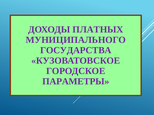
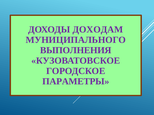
ПЛАТНЫХ: ПЛАТНЫХ -> ДОХОДАМ (98, 30)
ГОСУДАРСТВА: ГОСУДАРСТВА -> ВЫПОЛНЕНИЯ (76, 50)
